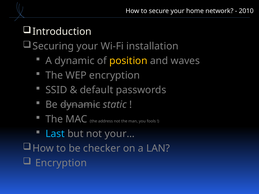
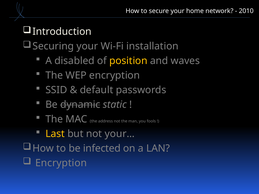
A dynamic: dynamic -> disabled (75, 61)
Last colour: light blue -> yellow (55, 134)
checker: checker -> infected (102, 149)
